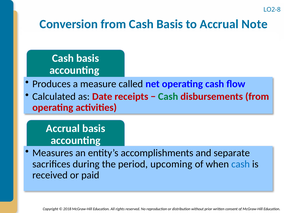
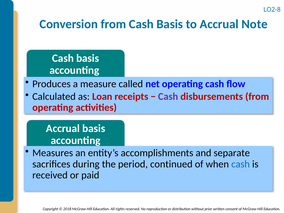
Date: Date -> Loan (102, 97)
Cash colour: green -> purple (168, 97)
upcoming: upcoming -> continued (171, 164)
